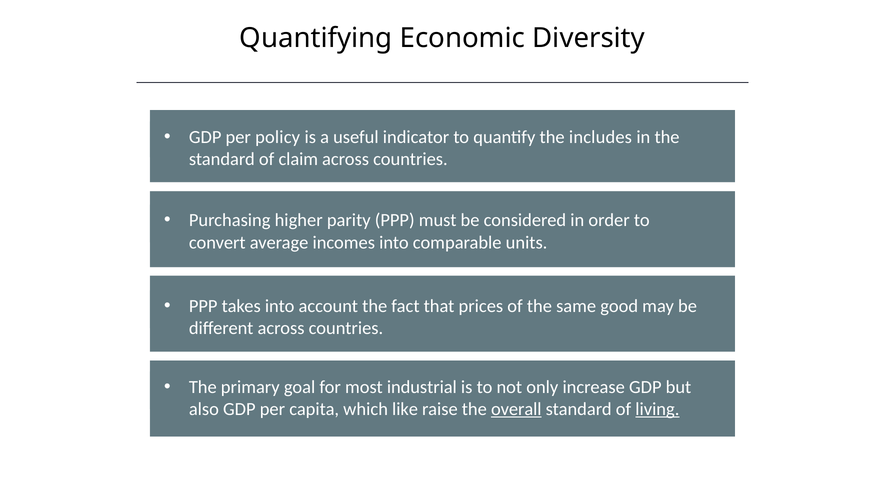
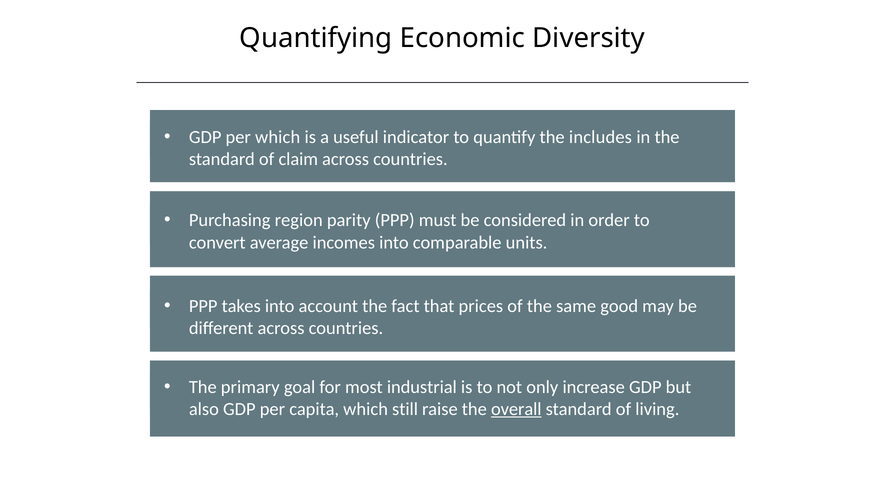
per policy: policy -> which (278, 137)
higher: higher -> region (299, 220)
like: like -> still (405, 409)
living underline: present -> none (657, 409)
